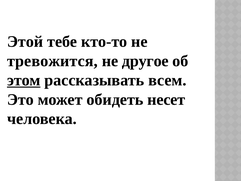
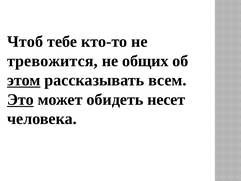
Этой: Этой -> Чтоб (25, 42)
другое: другое -> общих (145, 61)
Это underline: none -> present (20, 99)
